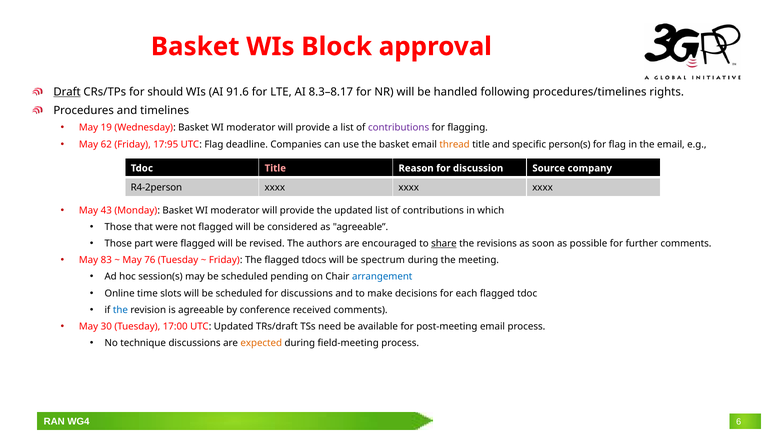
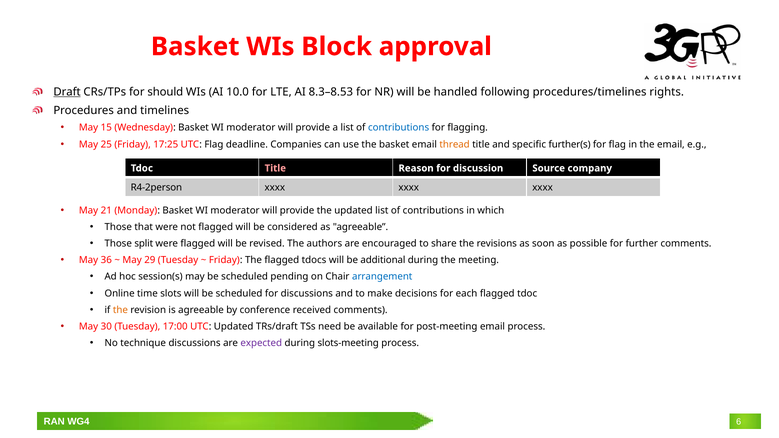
91.6: 91.6 -> 10.0 (238, 92)
8.3–8.17: 8.3–8.17 -> 8.3–8.53 (331, 92)
19: 19 -> 15 (106, 128)
contributions colour: purple -> blue (399, 128)
62: 62 -> 25 (106, 144)
17:95: 17:95 -> 17:25 (166, 144)
person(s: person(s -> further(s (570, 144)
43: 43 -> 21 (106, 211)
part: part -> split (144, 244)
share underline: present -> none (444, 244)
83: 83 -> 36 (106, 260)
76: 76 -> 29 (150, 260)
spectrum: spectrum -> additional (383, 260)
the colour: blue -> orange (120, 310)
expected colour: orange -> purple (261, 343)
field-meeting: field-meeting -> slots-meeting (348, 343)
